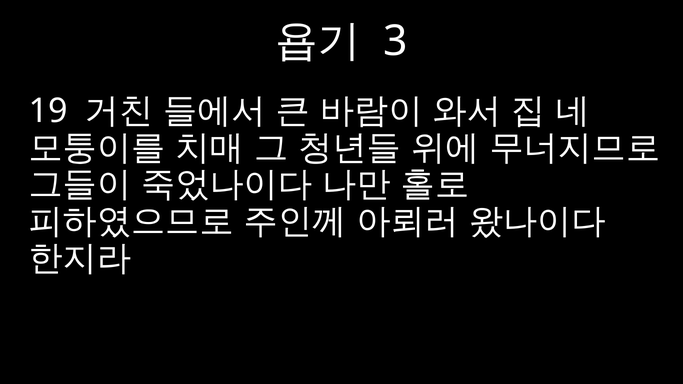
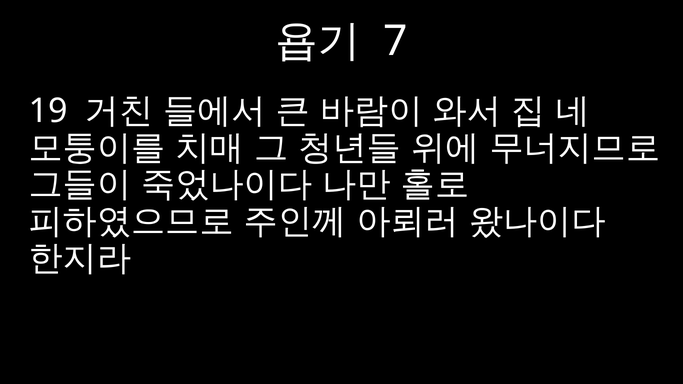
3: 3 -> 7 (396, 41)
